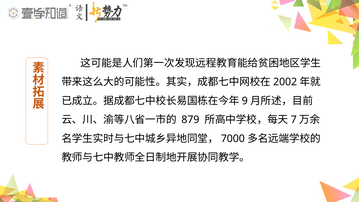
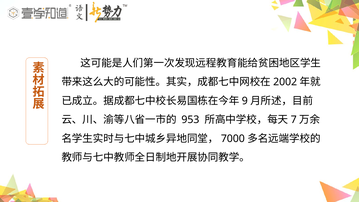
879: 879 -> 953 (190, 120)
